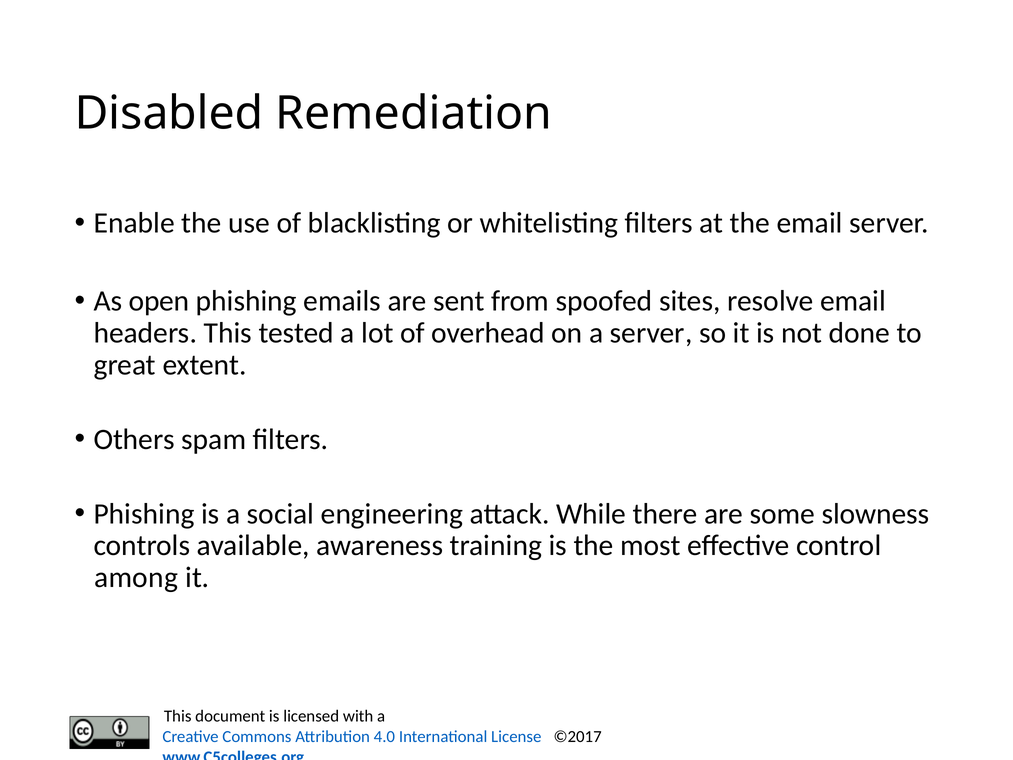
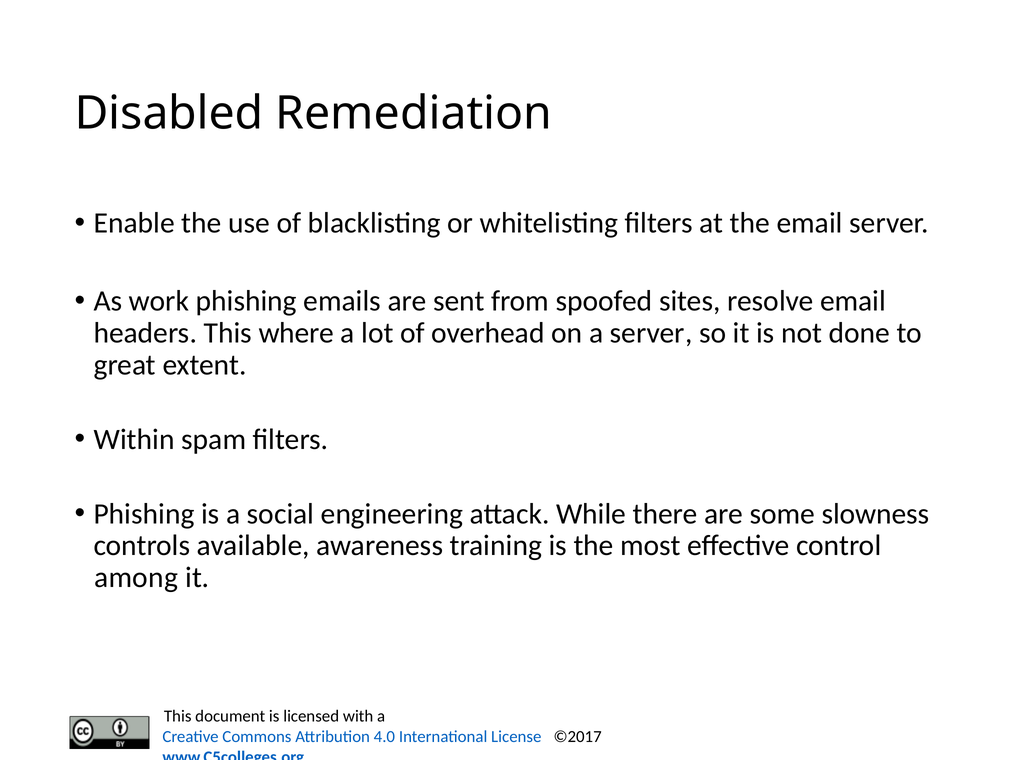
open: open -> work (159, 301)
tested: tested -> where (296, 333)
Others: Others -> Within (134, 439)
